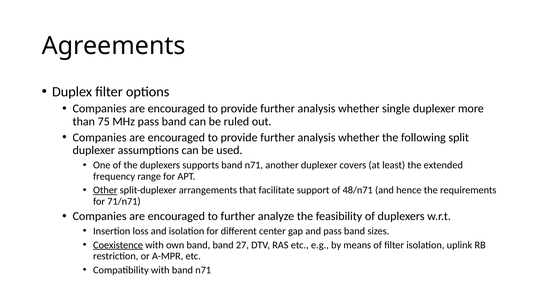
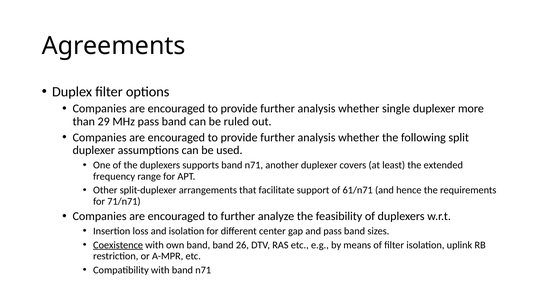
75: 75 -> 29 (104, 122)
Other underline: present -> none (105, 190)
48/n71: 48/n71 -> 61/n71 (358, 190)
27: 27 -> 26 (242, 245)
